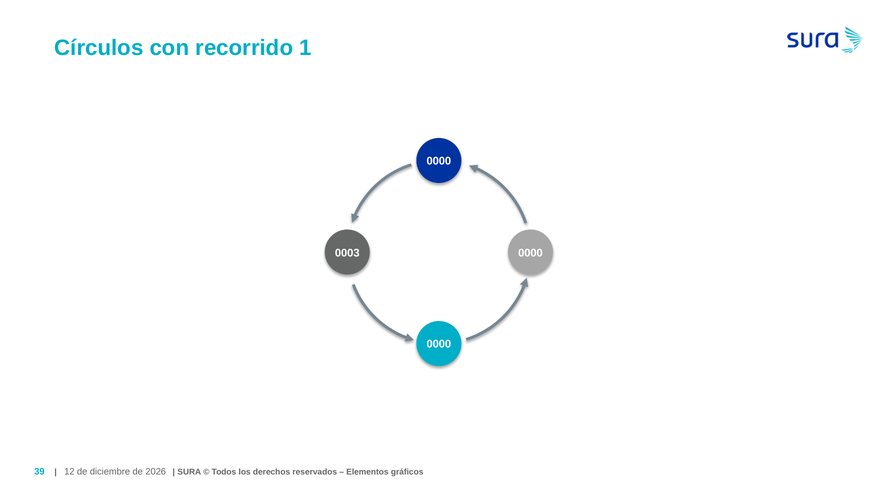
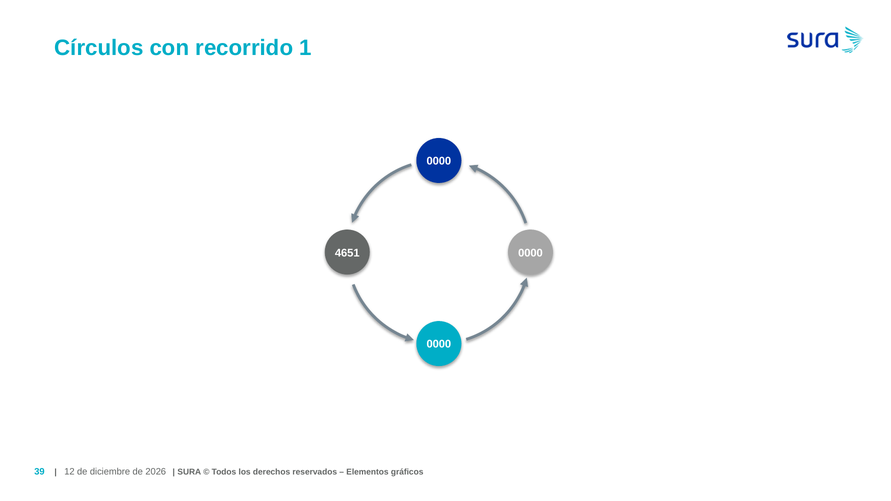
0003: 0003 -> 4651 (347, 253)
